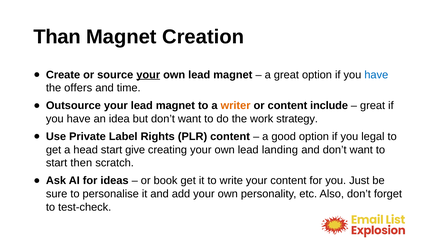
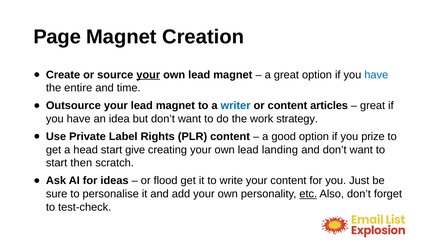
Than: Than -> Page (57, 37)
offers: offers -> entire (78, 88)
writer colour: orange -> blue (236, 106)
include: include -> articles (329, 106)
legal: legal -> prize (373, 137)
book: book -> flood (166, 181)
etc underline: none -> present (308, 194)
